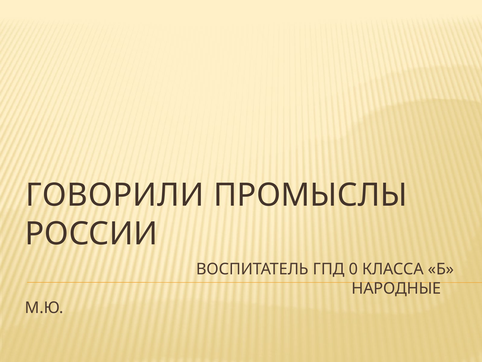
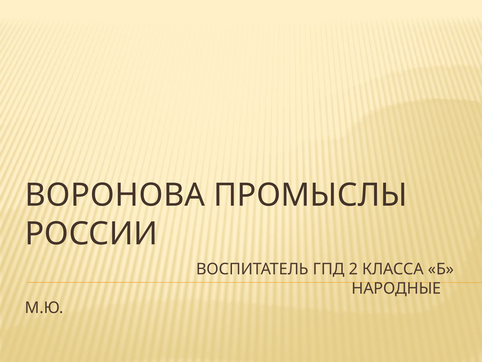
ГОВОРИЛИ: ГОВОРИЛИ -> ВОРОНОВА (115, 195)
0: 0 -> 2 (353, 269)
